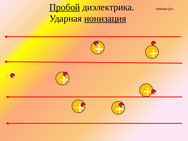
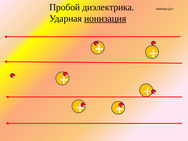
Пробой underline: present -> none (65, 7)
